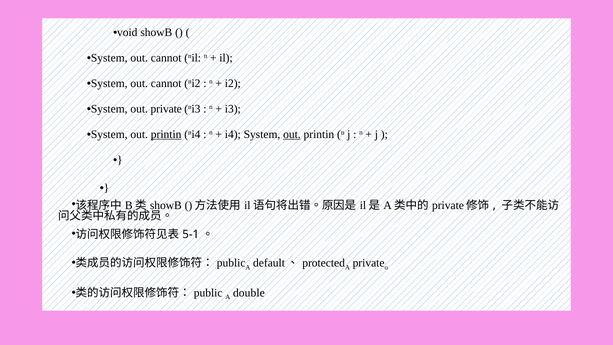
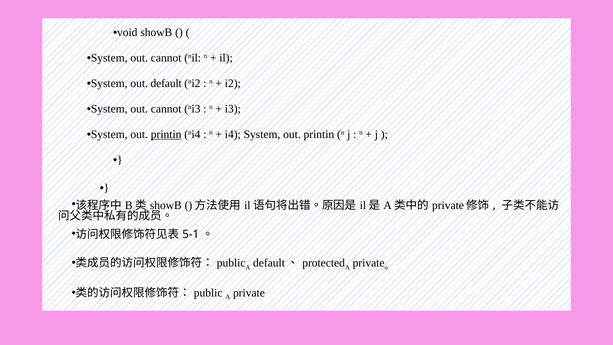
cannot: cannot -> default (166, 83)
private: private -> cannot (166, 109)
out underline: present -> none (292, 134)
double: double -> private (249, 293)
